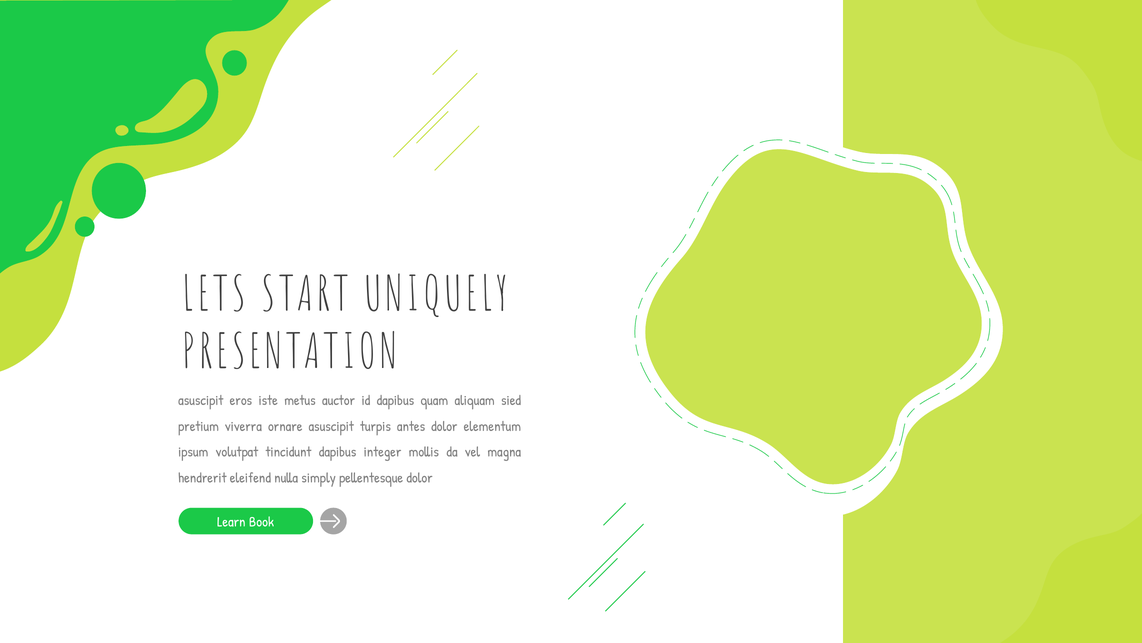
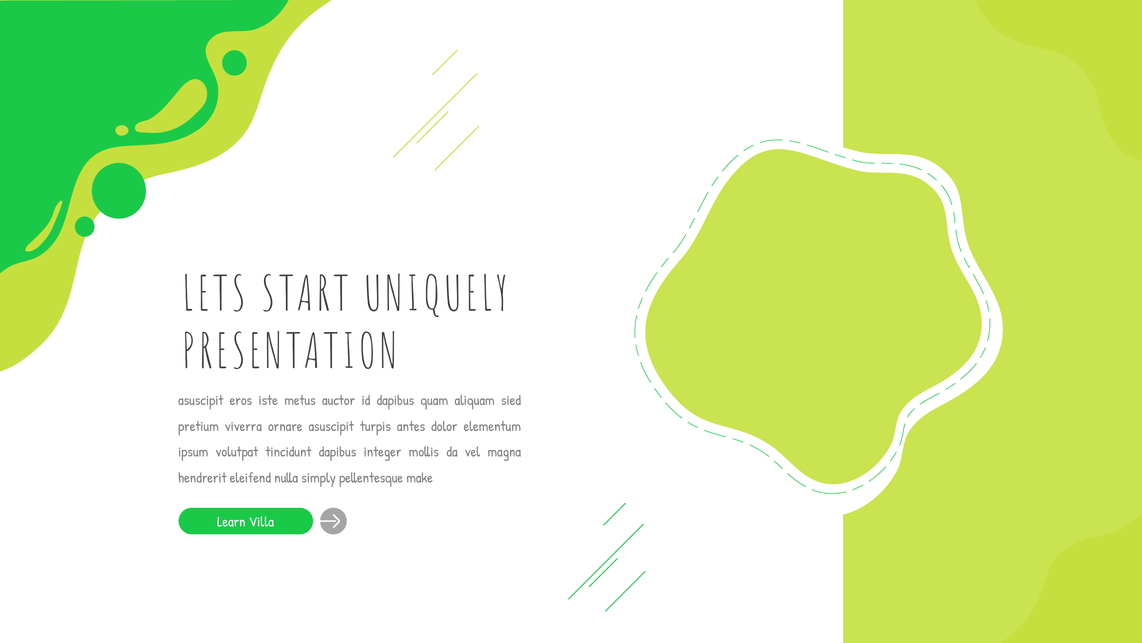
pellentesque dolor: dolor -> make (420, 477)
Book: Book -> Villa (261, 521)
